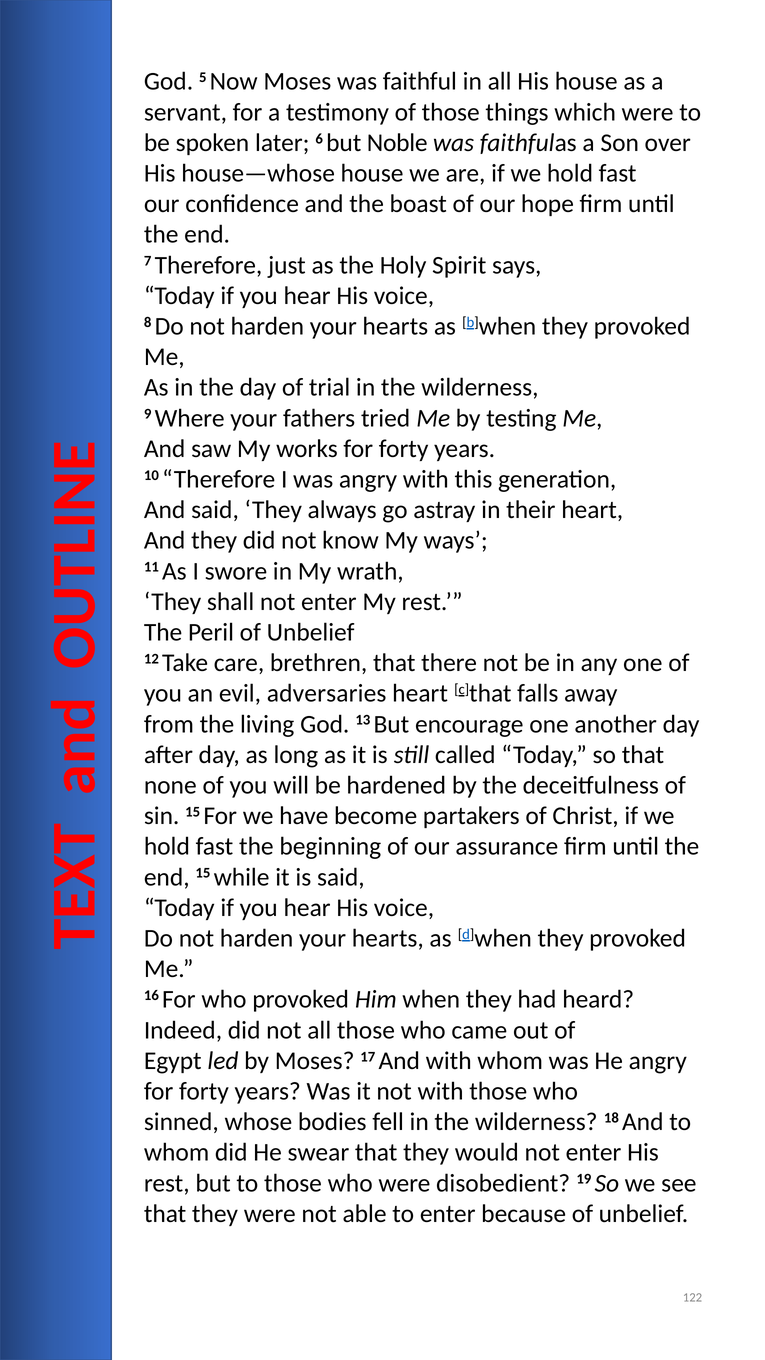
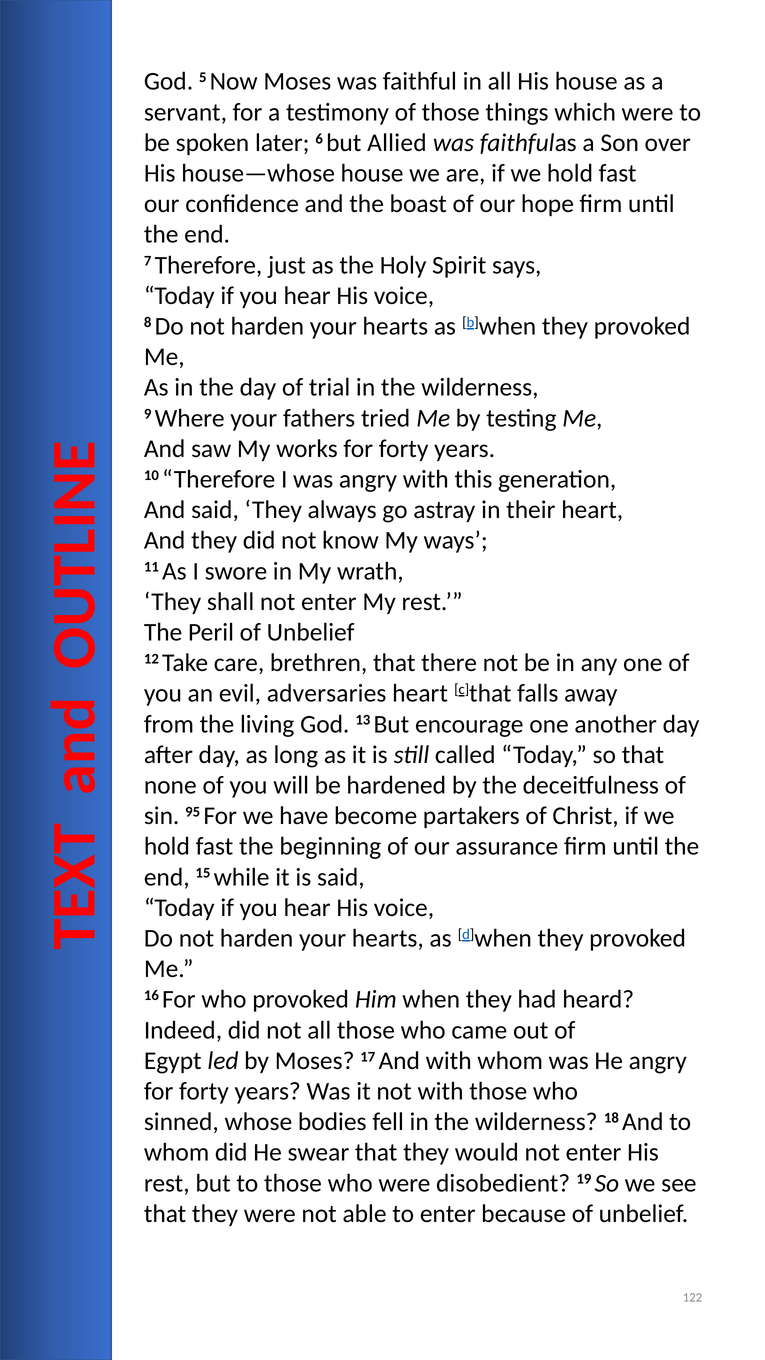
Noble: Noble -> Allied (397, 143)
sin 15: 15 -> 95 (193, 812)
